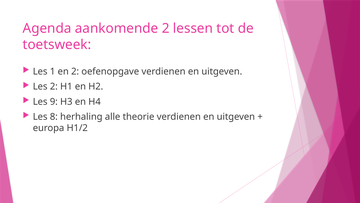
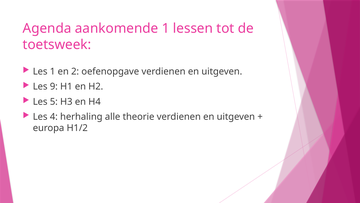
aankomende 2: 2 -> 1 (166, 28)
Les 2: 2 -> 9 (54, 86)
9: 9 -> 5 (54, 101)
8: 8 -> 4 (54, 116)
